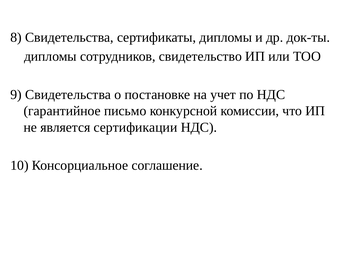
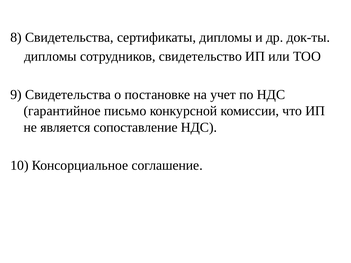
сертификации: сертификации -> сопоставление (136, 127)
